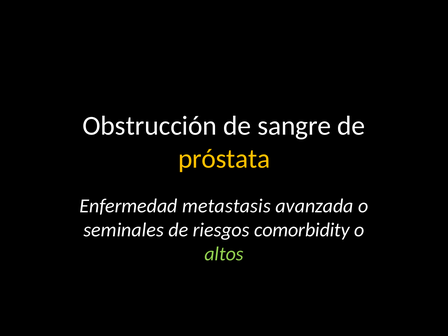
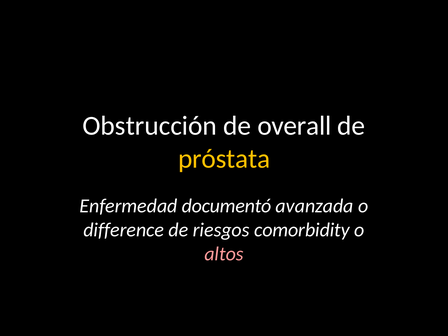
sangre: sangre -> overall (294, 126)
metastasis: metastasis -> documentó (227, 206)
seminales: seminales -> difference (124, 230)
altos colour: light green -> pink (224, 254)
